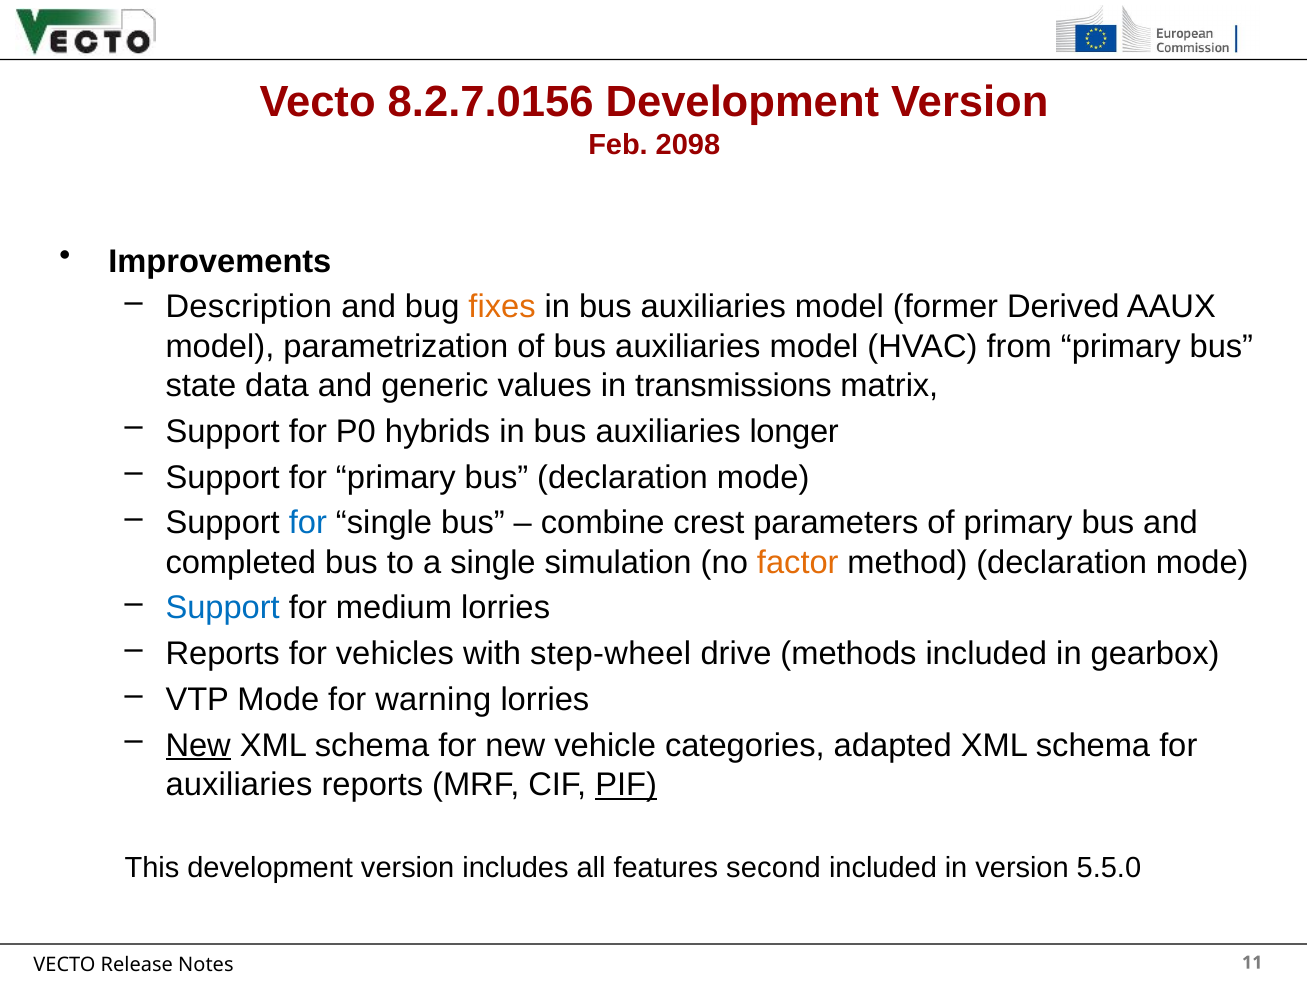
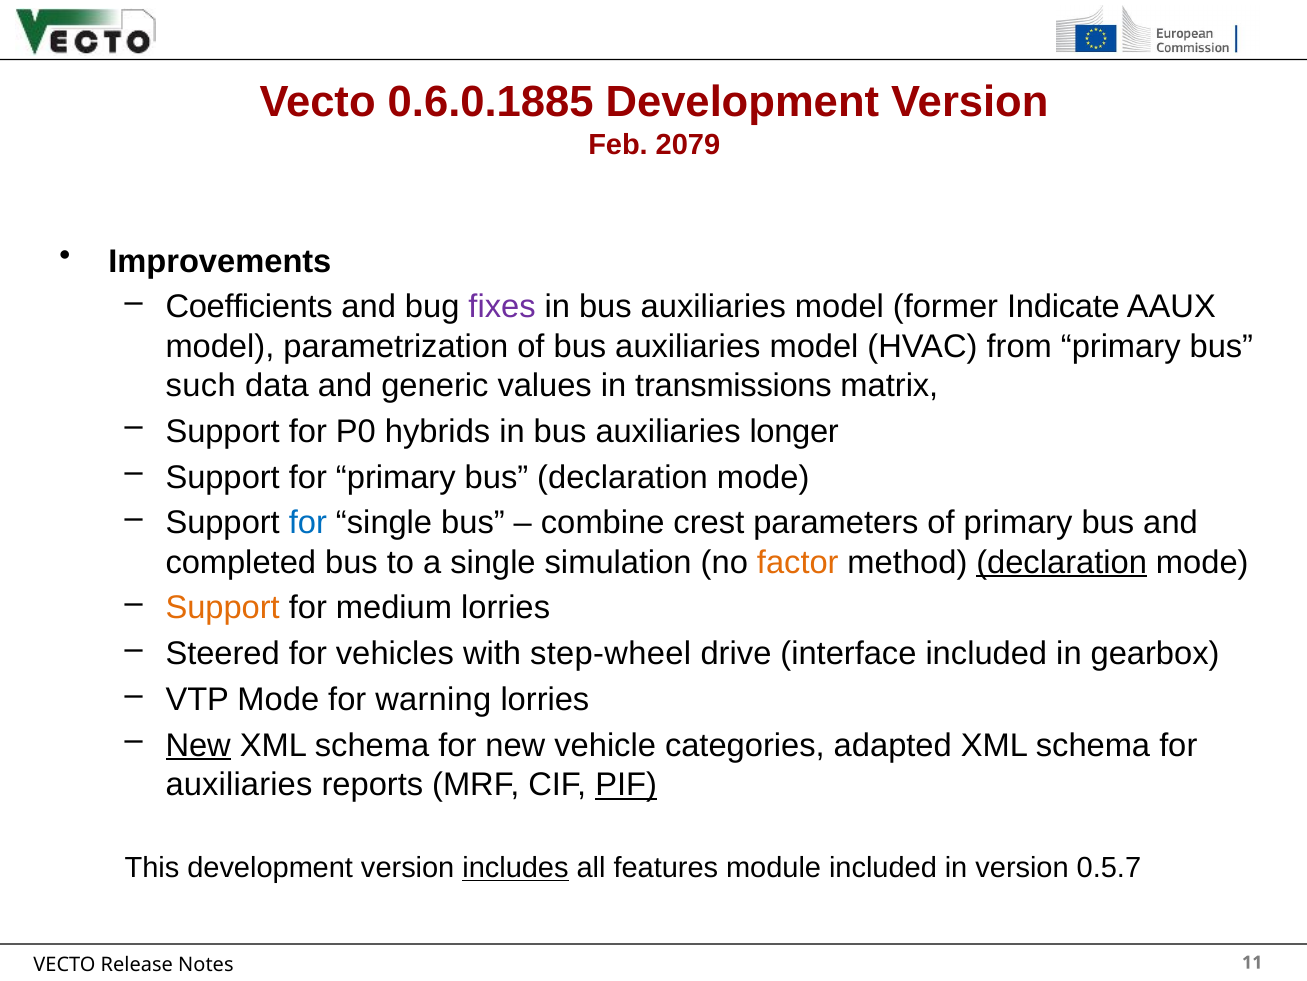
8.2.7.0156: 8.2.7.0156 -> 0.6.0.1885 (491, 102)
2098: 2098 -> 2079 (688, 145)
Description: Description -> Coefficients (249, 307)
fixes colour: orange -> purple (502, 307)
Derived: Derived -> Indicate (1063, 307)
state: state -> such (201, 385)
declaration underline: none -> present (1062, 562)
Support colour: blue -> orange (223, 608)
Reports: Reports -> Steered (223, 653)
methods: methods -> interface (848, 653)
includes underline: none -> present (515, 867)
second: second -> module (774, 867)
5.5.0: 5.5.0 -> 0.5.7 (1109, 867)
